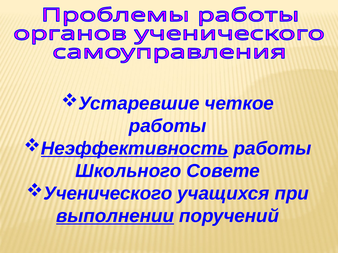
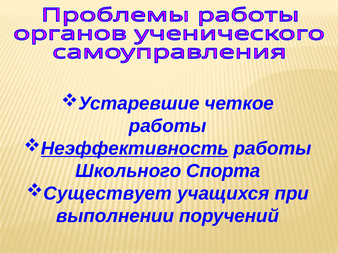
Совете: Совете -> Спорта (223, 171)
Ученического: Ученического -> Существует (108, 194)
выполнении underline: present -> none (115, 216)
